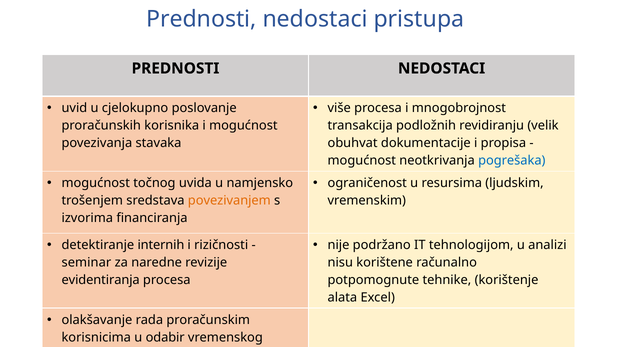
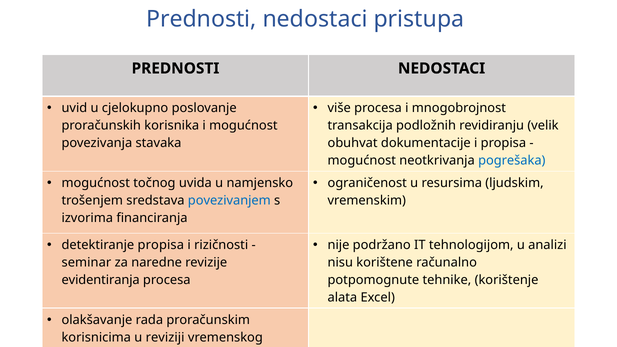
povezivanjem colour: orange -> blue (229, 201)
detektiranje internih: internih -> propisa (161, 245)
odabir: odabir -> reviziji (165, 337)
